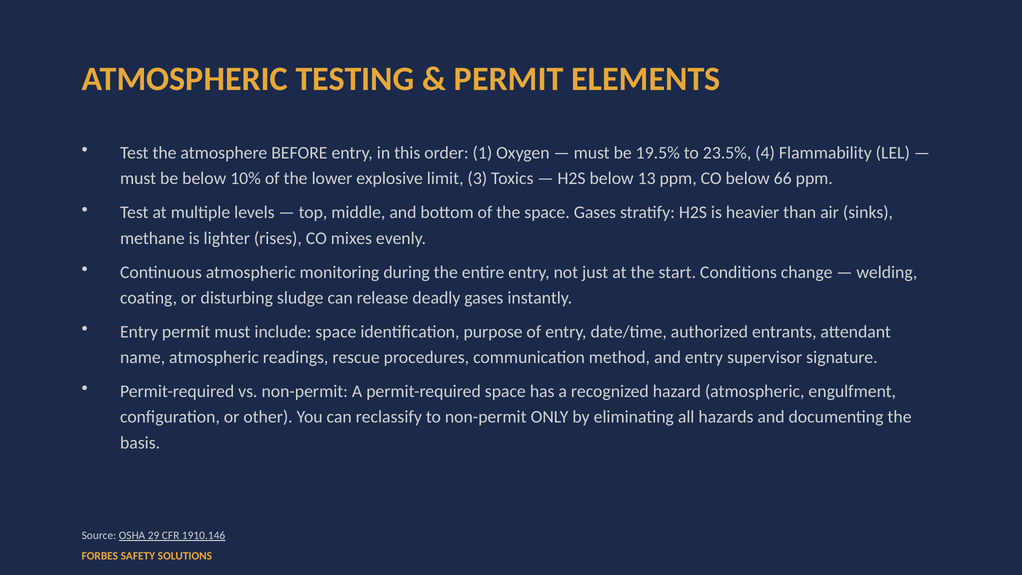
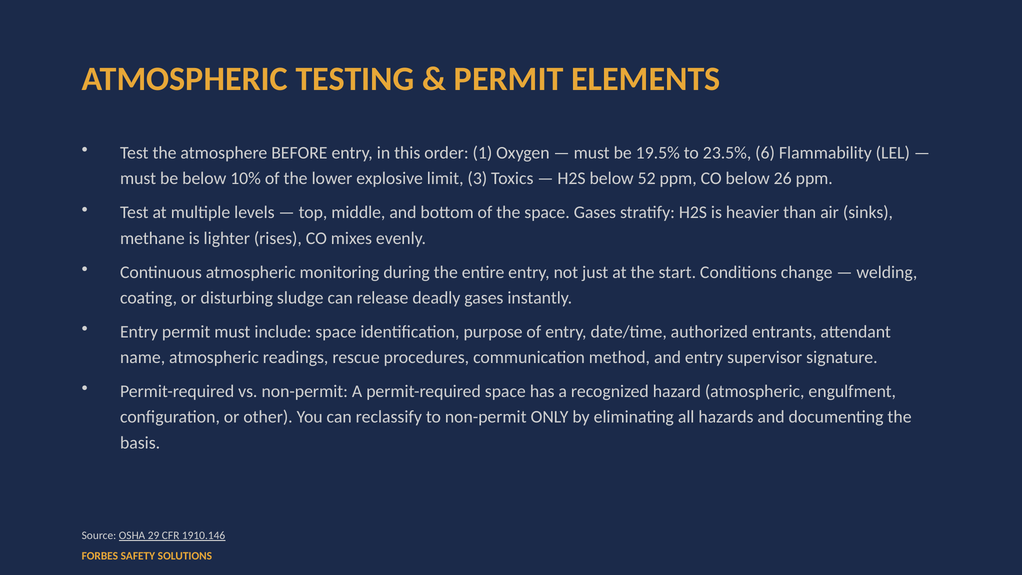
4: 4 -> 6 (765, 153)
13: 13 -> 52 (647, 179)
66: 66 -> 26 (783, 179)
